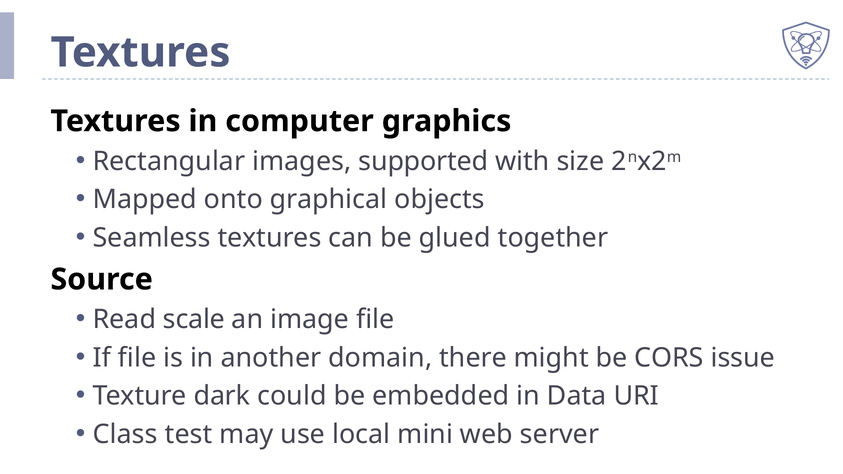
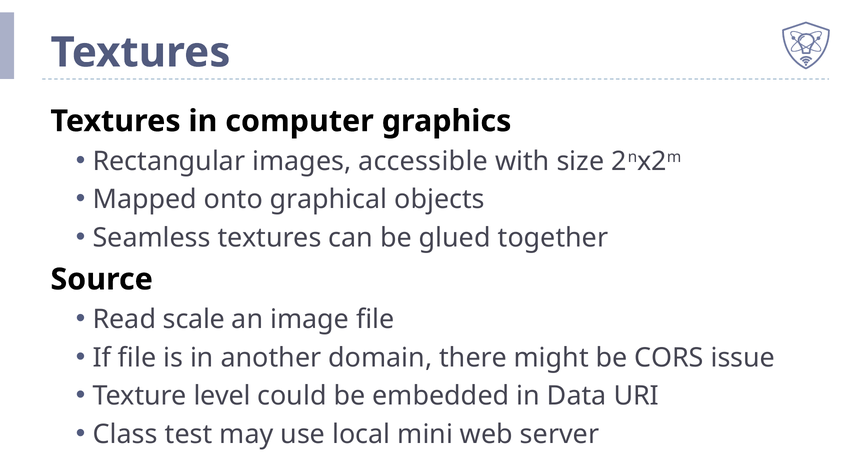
supported: supported -> accessible (423, 161)
dark: dark -> level (222, 396)
